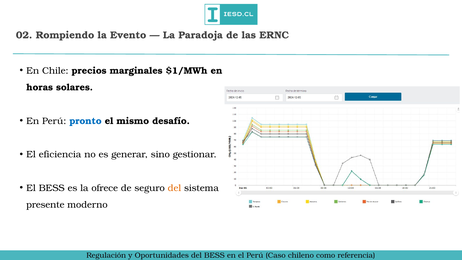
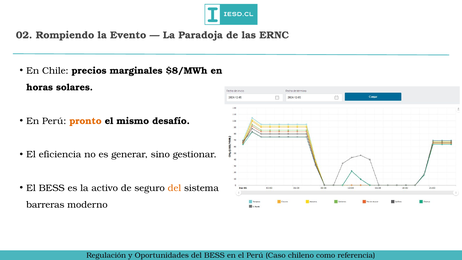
$1/MWh: $1/MWh -> $8/MWh (187, 71)
pronto colour: blue -> orange (85, 121)
ofrece: ofrece -> activo (105, 188)
presente: presente -> barreras (45, 205)
